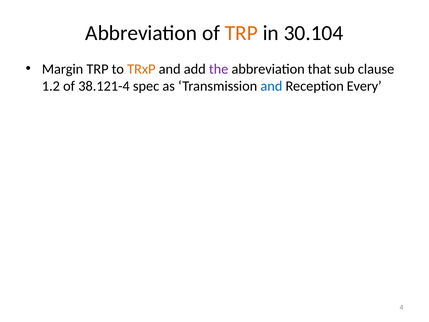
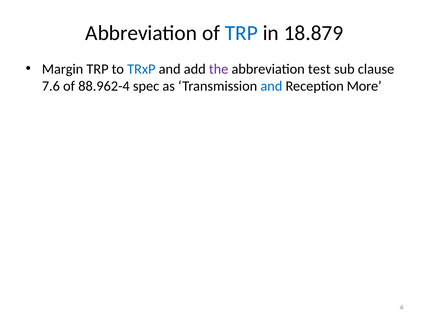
TRP colour: orange -> blue (241, 33)
30.104: 30.104 -> 18.879 (314, 33)
TRxP colour: orange -> blue (141, 69)
that: that -> test (319, 69)
1.2: 1.2 -> 7.6 (51, 86)
38.121-4: 38.121-4 -> 88.962-4 (104, 86)
Every: Every -> More (364, 86)
